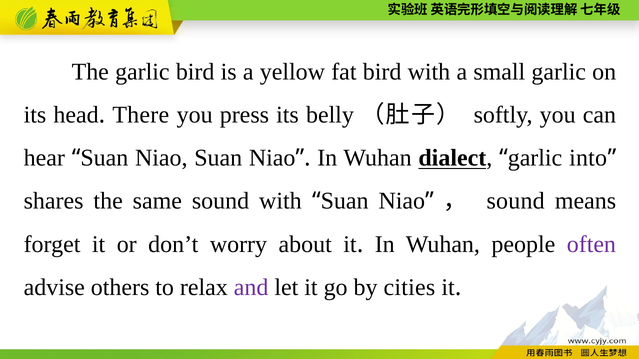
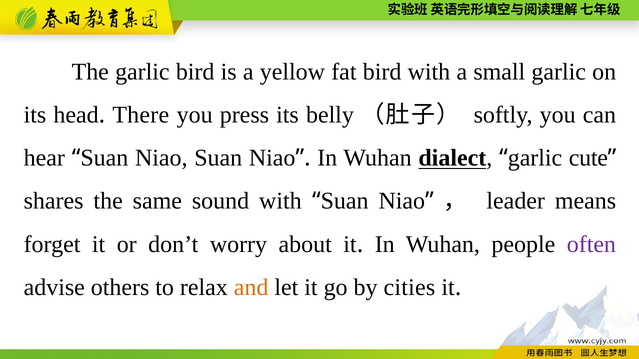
into: into -> cute (588, 158)
sound: sound -> leader (516, 201)
and colour: purple -> orange (251, 288)
